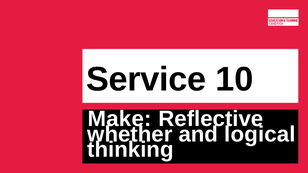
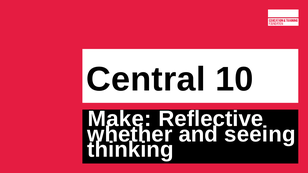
Service: Service -> Central (146, 80)
logical: logical -> seeing (260, 134)
